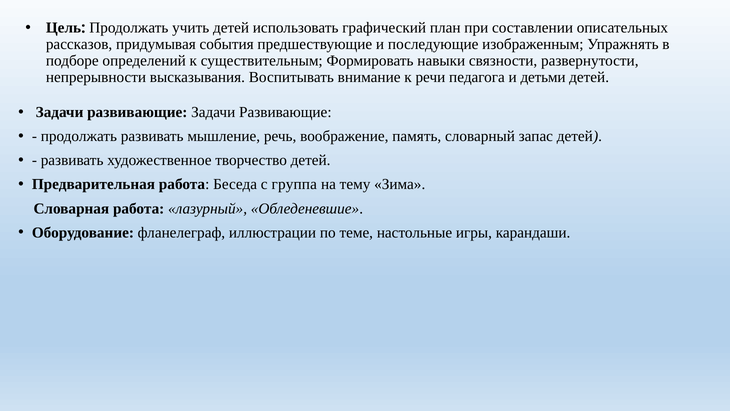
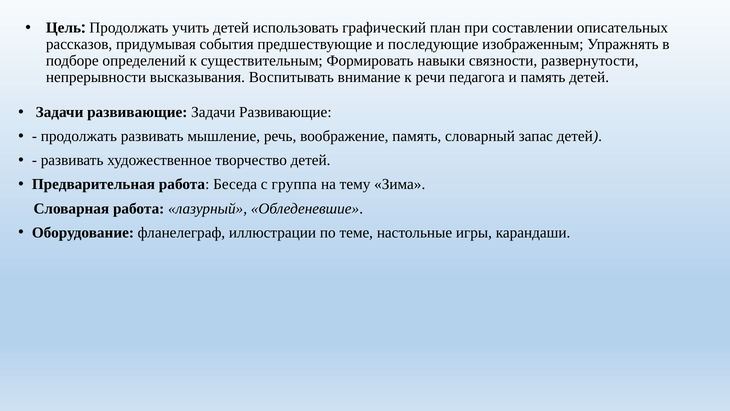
и детьми: детьми -> память (543, 77)
